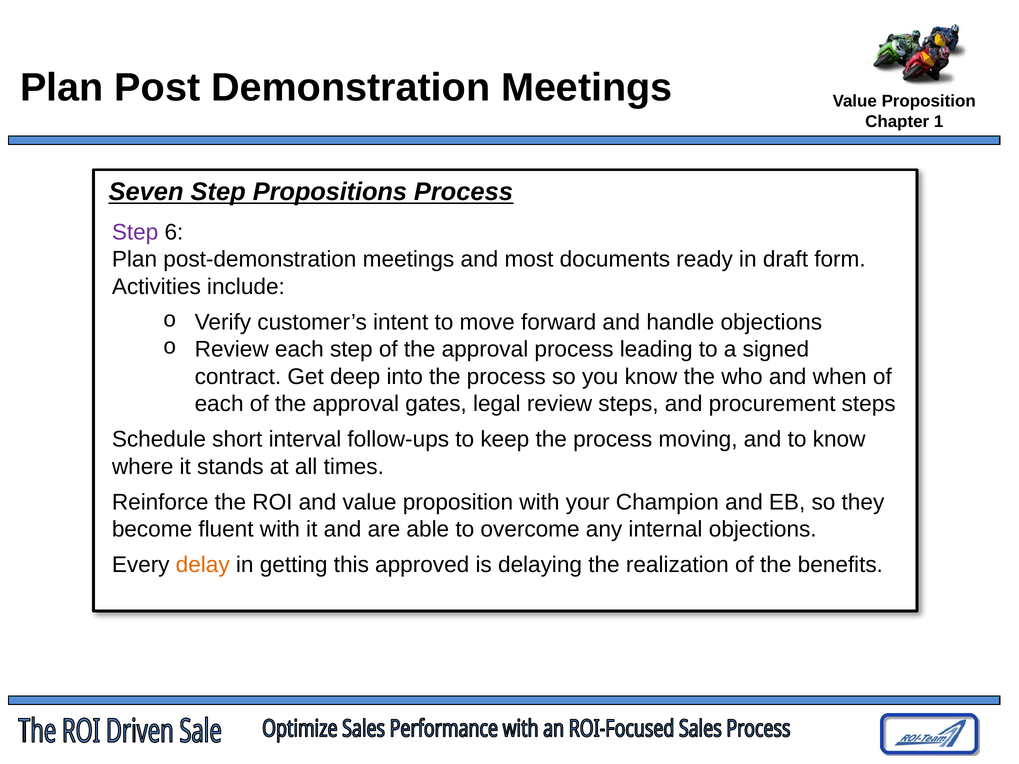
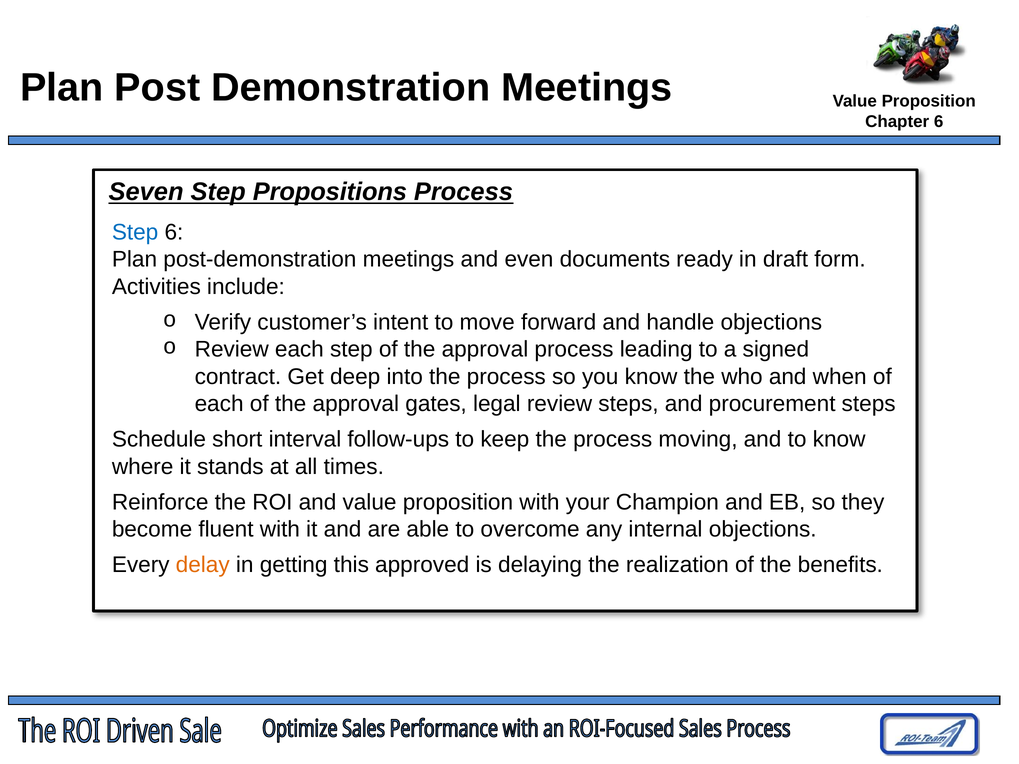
Chapter 1: 1 -> 6 (939, 122)
Step colour: purple -> blue (135, 232)
most: most -> even (529, 260)
